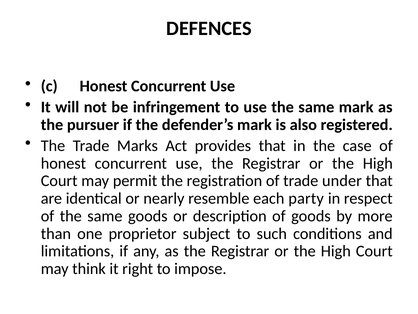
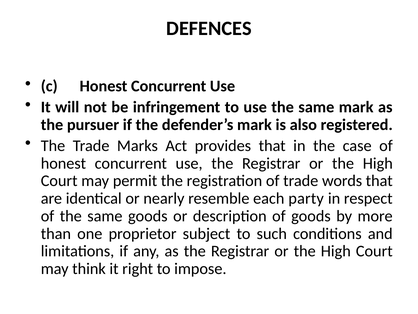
under: under -> words (342, 181)
